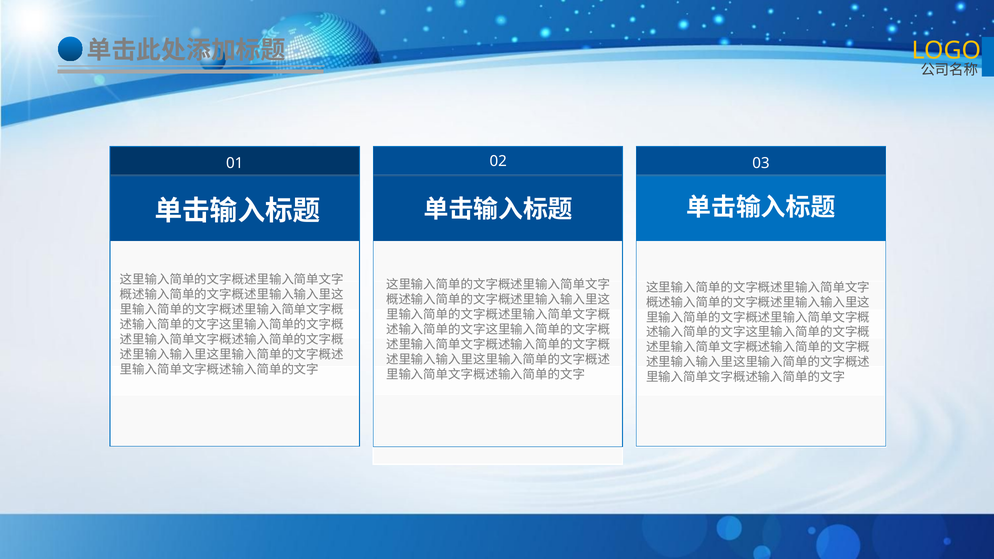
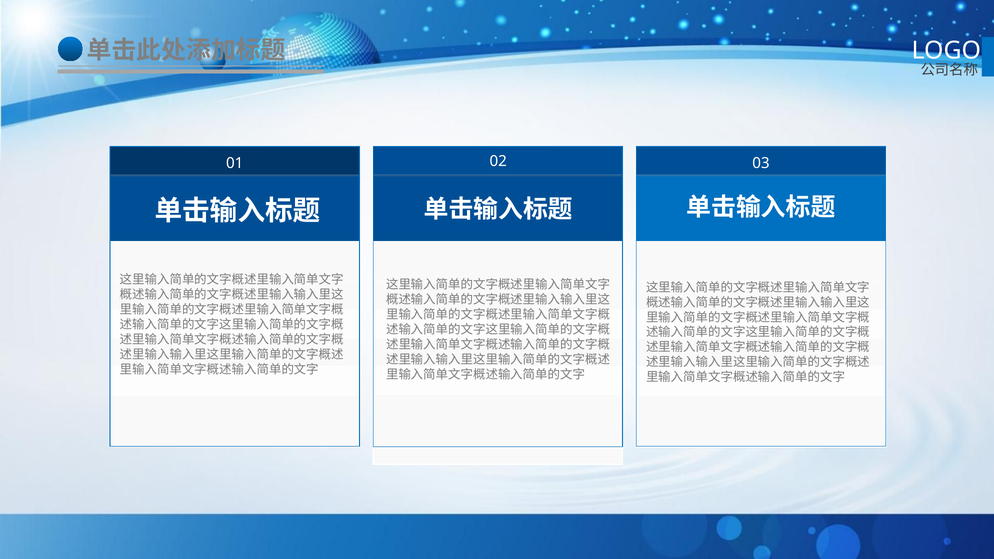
LOGO colour: yellow -> white (946, 51)
